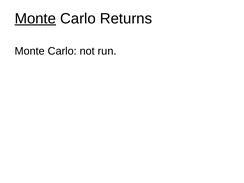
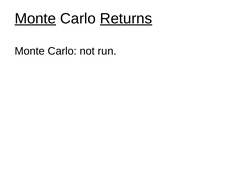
Returns underline: none -> present (126, 19)
